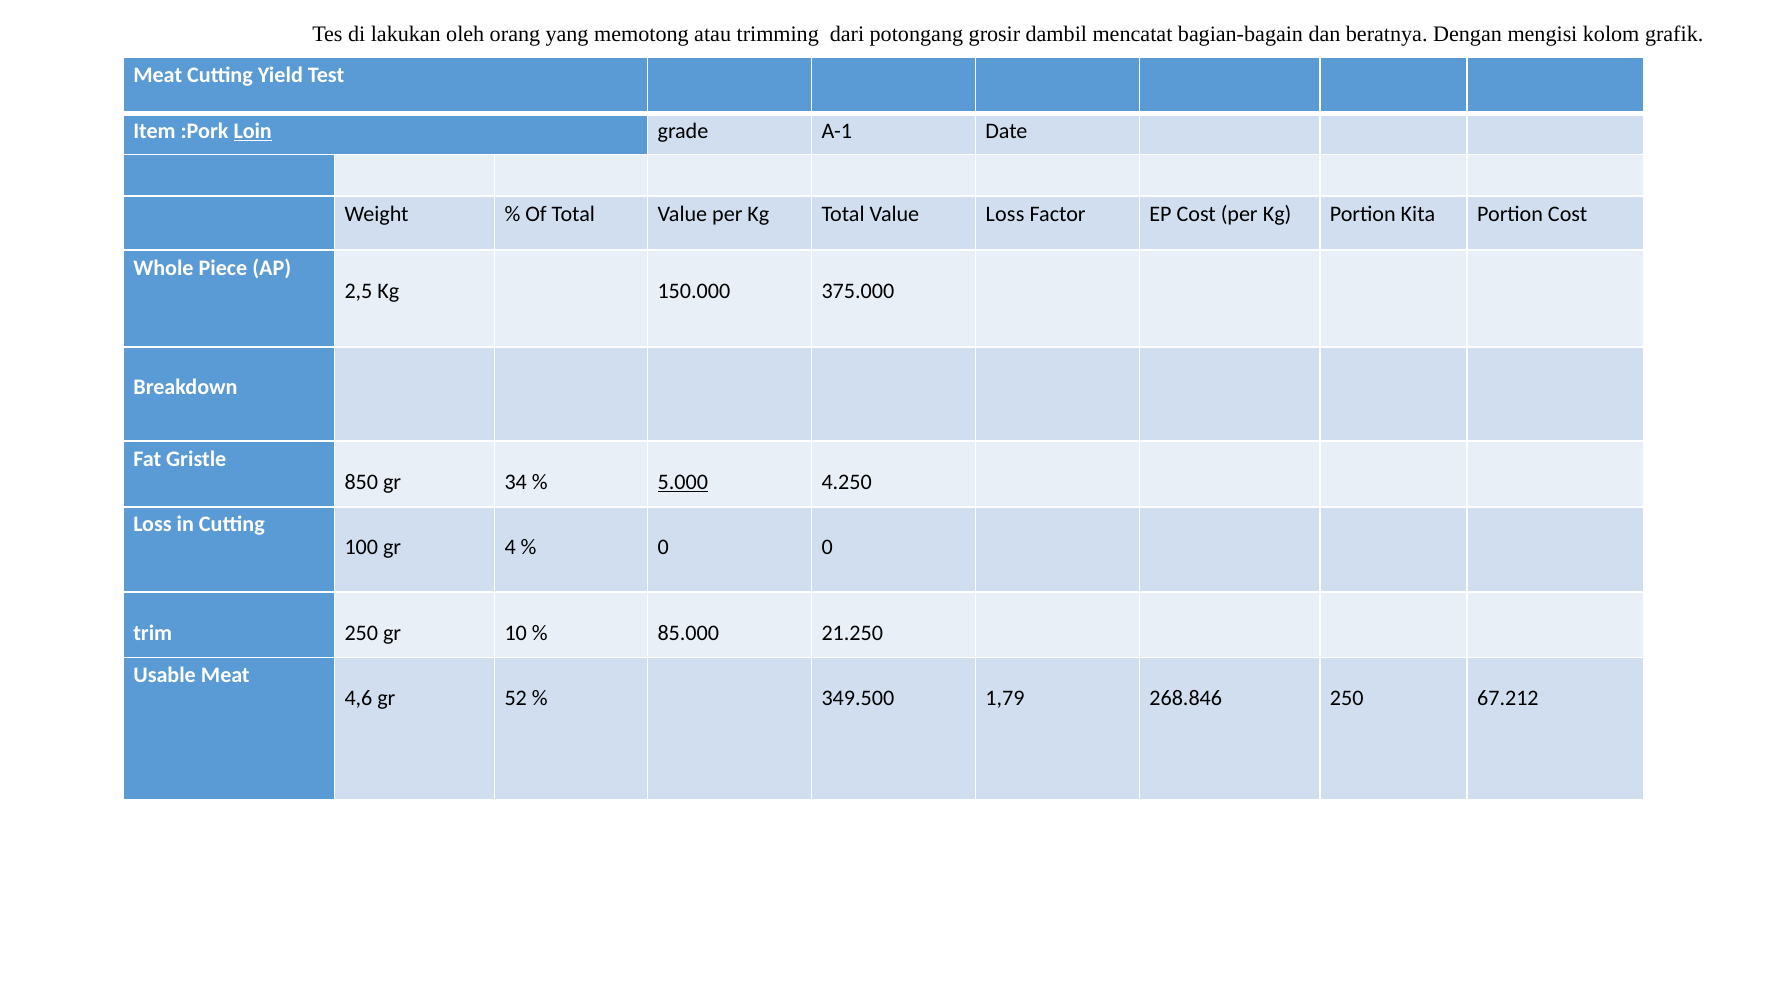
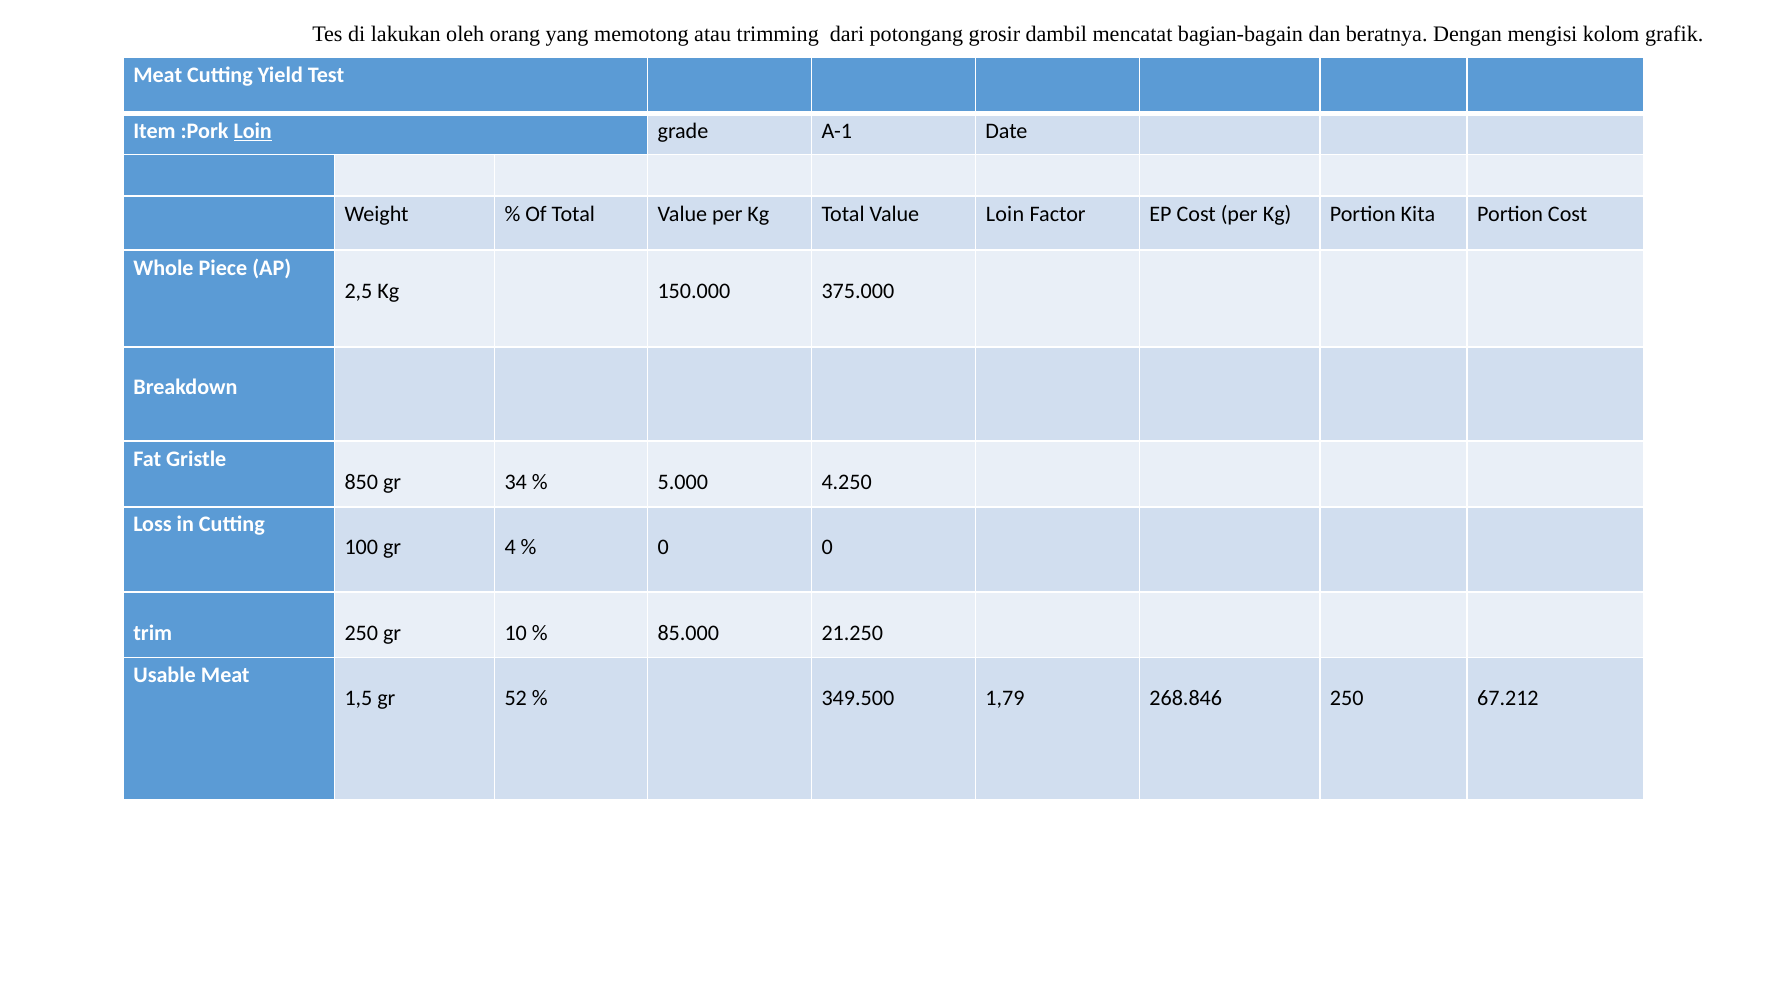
Value Loss: Loss -> Loin (1005, 214)
5.000 underline: present -> none (683, 482)
4,6: 4,6 -> 1,5 (358, 698)
